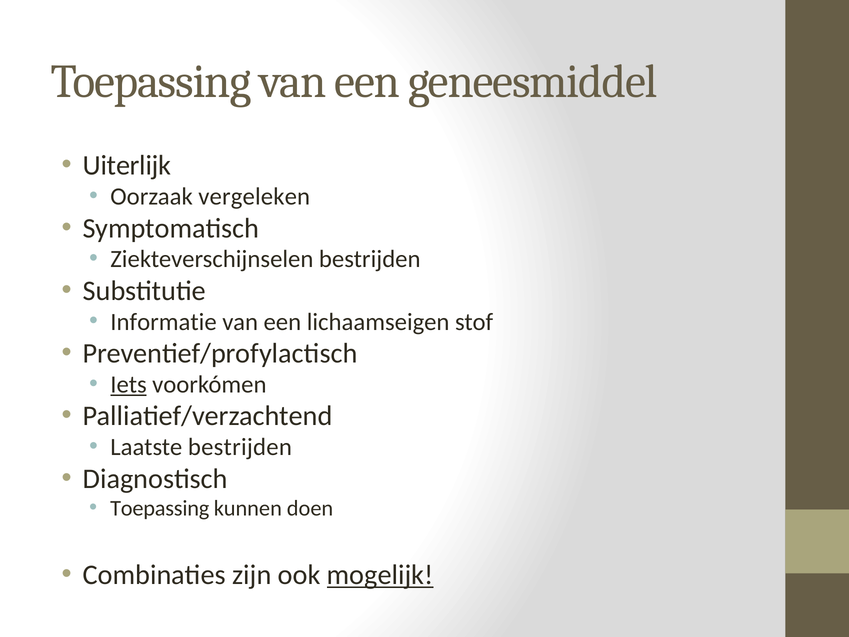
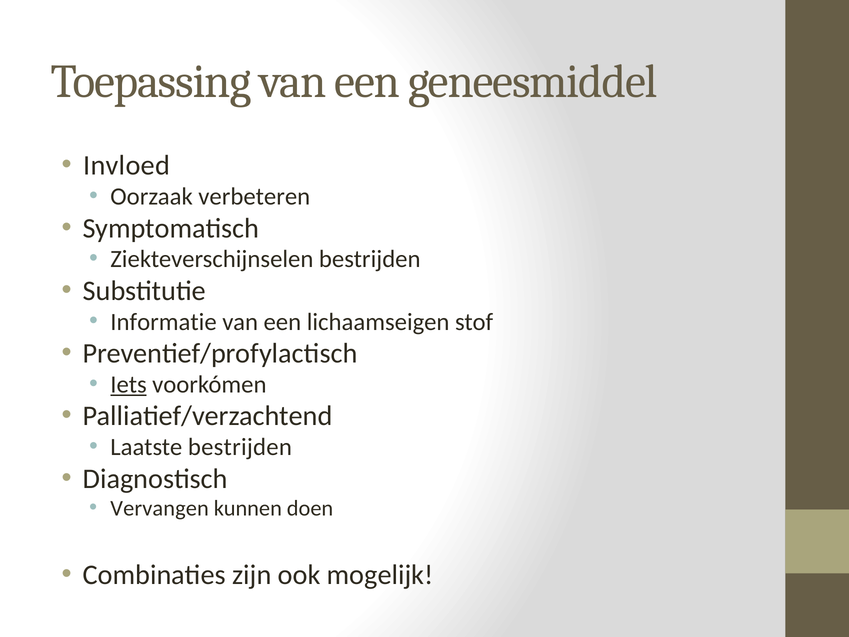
Uiterlijk: Uiterlijk -> Invloed (127, 165)
vergeleken: vergeleken -> verbeteren (254, 196)
Toepassing: Toepassing -> Vervangen (160, 508)
mogelijk underline: present -> none (380, 575)
